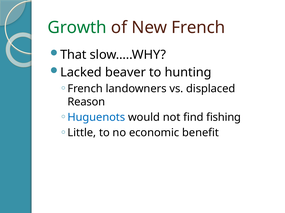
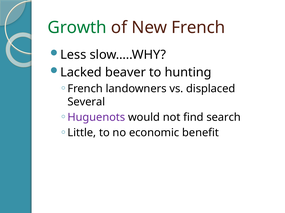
That: That -> Less (73, 55)
Reason: Reason -> Several (86, 102)
Huguenots colour: blue -> purple (96, 118)
fishing: fishing -> search (224, 118)
